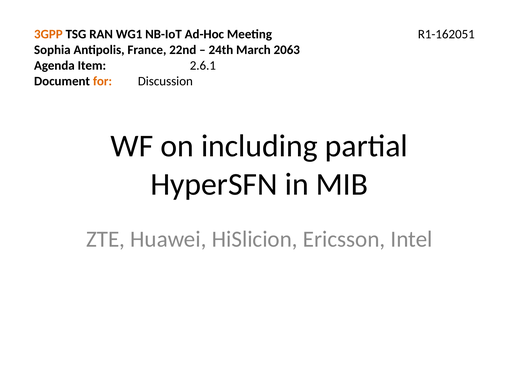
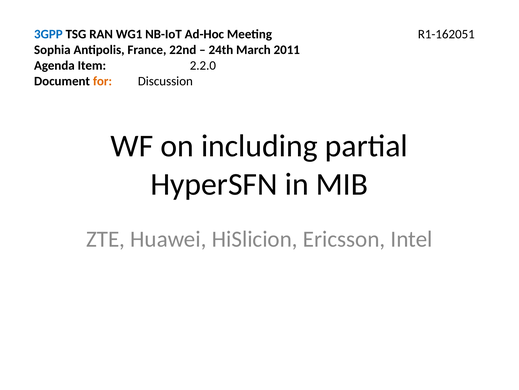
3GPP colour: orange -> blue (48, 34)
2063: 2063 -> 2011 (287, 50)
2.6.1: 2.6.1 -> 2.2.0 (203, 65)
